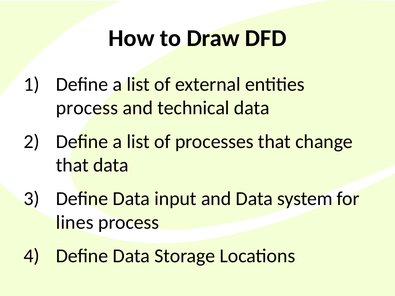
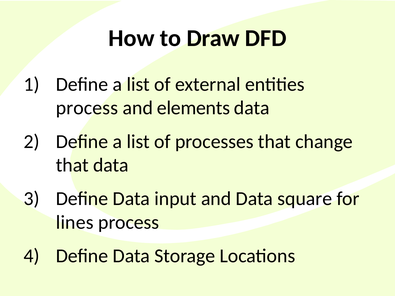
technical: technical -> elements (194, 108)
system: system -> square (305, 199)
